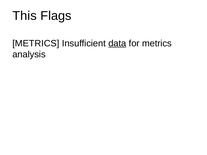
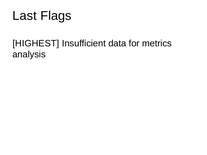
This: This -> Last (25, 16)
METRICS: METRICS -> HIGHEST (36, 43)
data underline: present -> none (117, 43)
